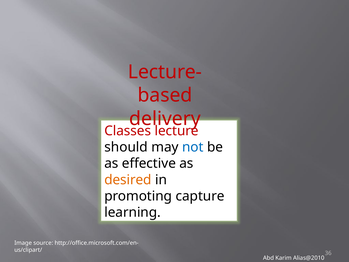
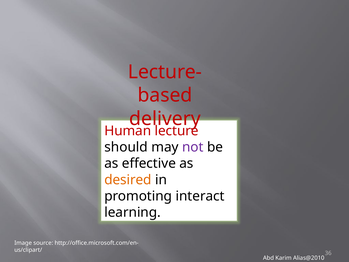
Classes: Classes -> Human (128, 131)
not colour: blue -> purple (193, 147)
capture: capture -> interact (200, 196)
